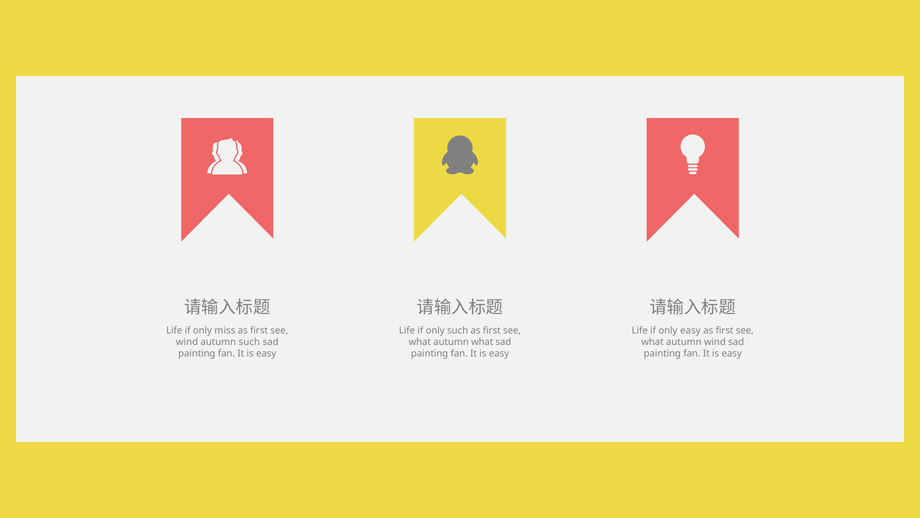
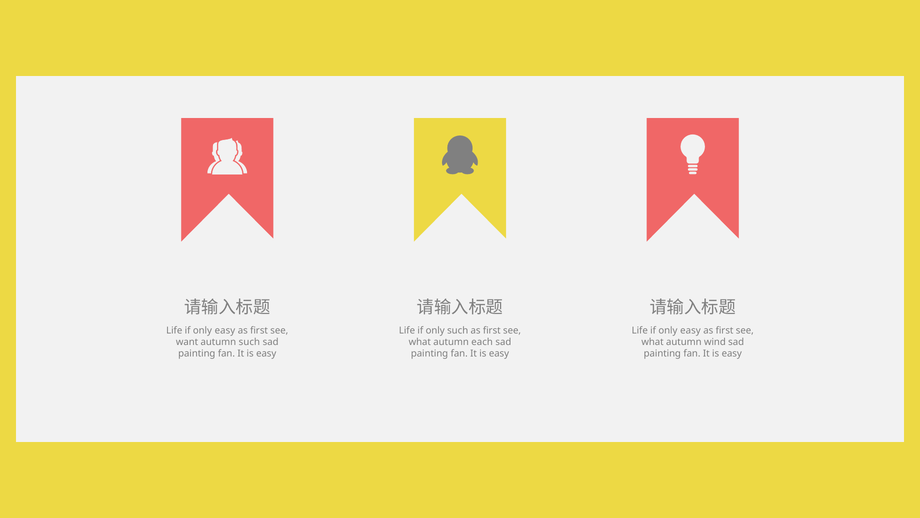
miss: miss -> easy (225, 330)
wind: wind -> want (187, 342)
autumn what: what -> each (482, 342)
